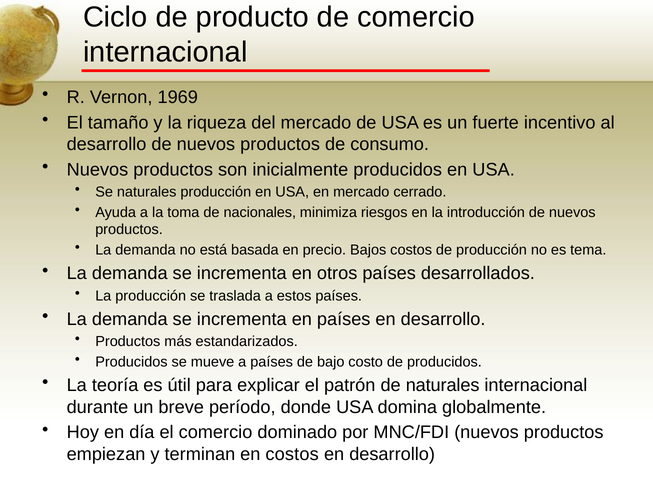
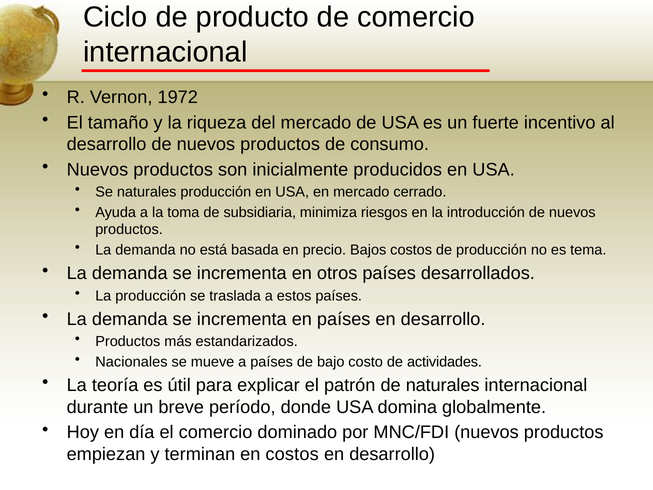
1969: 1969 -> 1972 (178, 97)
nacionales: nacionales -> subsidiaria (260, 212)
Producidos: Producidos -> Nacionales (131, 362)
de producidos: producidos -> actividades (444, 362)
